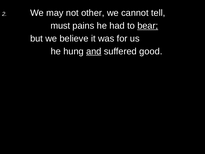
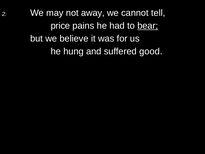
other: other -> away (93, 13)
must: must -> price (60, 26)
and underline: present -> none (94, 51)
